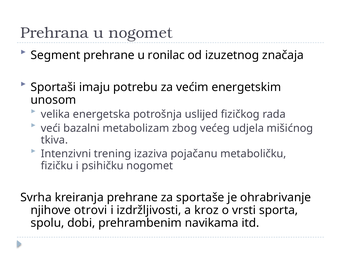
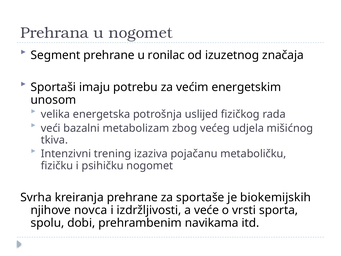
ohrabrivanje: ohrabrivanje -> biokemijskih (276, 197)
otrovi: otrovi -> novca (91, 210)
kroz: kroz -> veće (207, 210)
